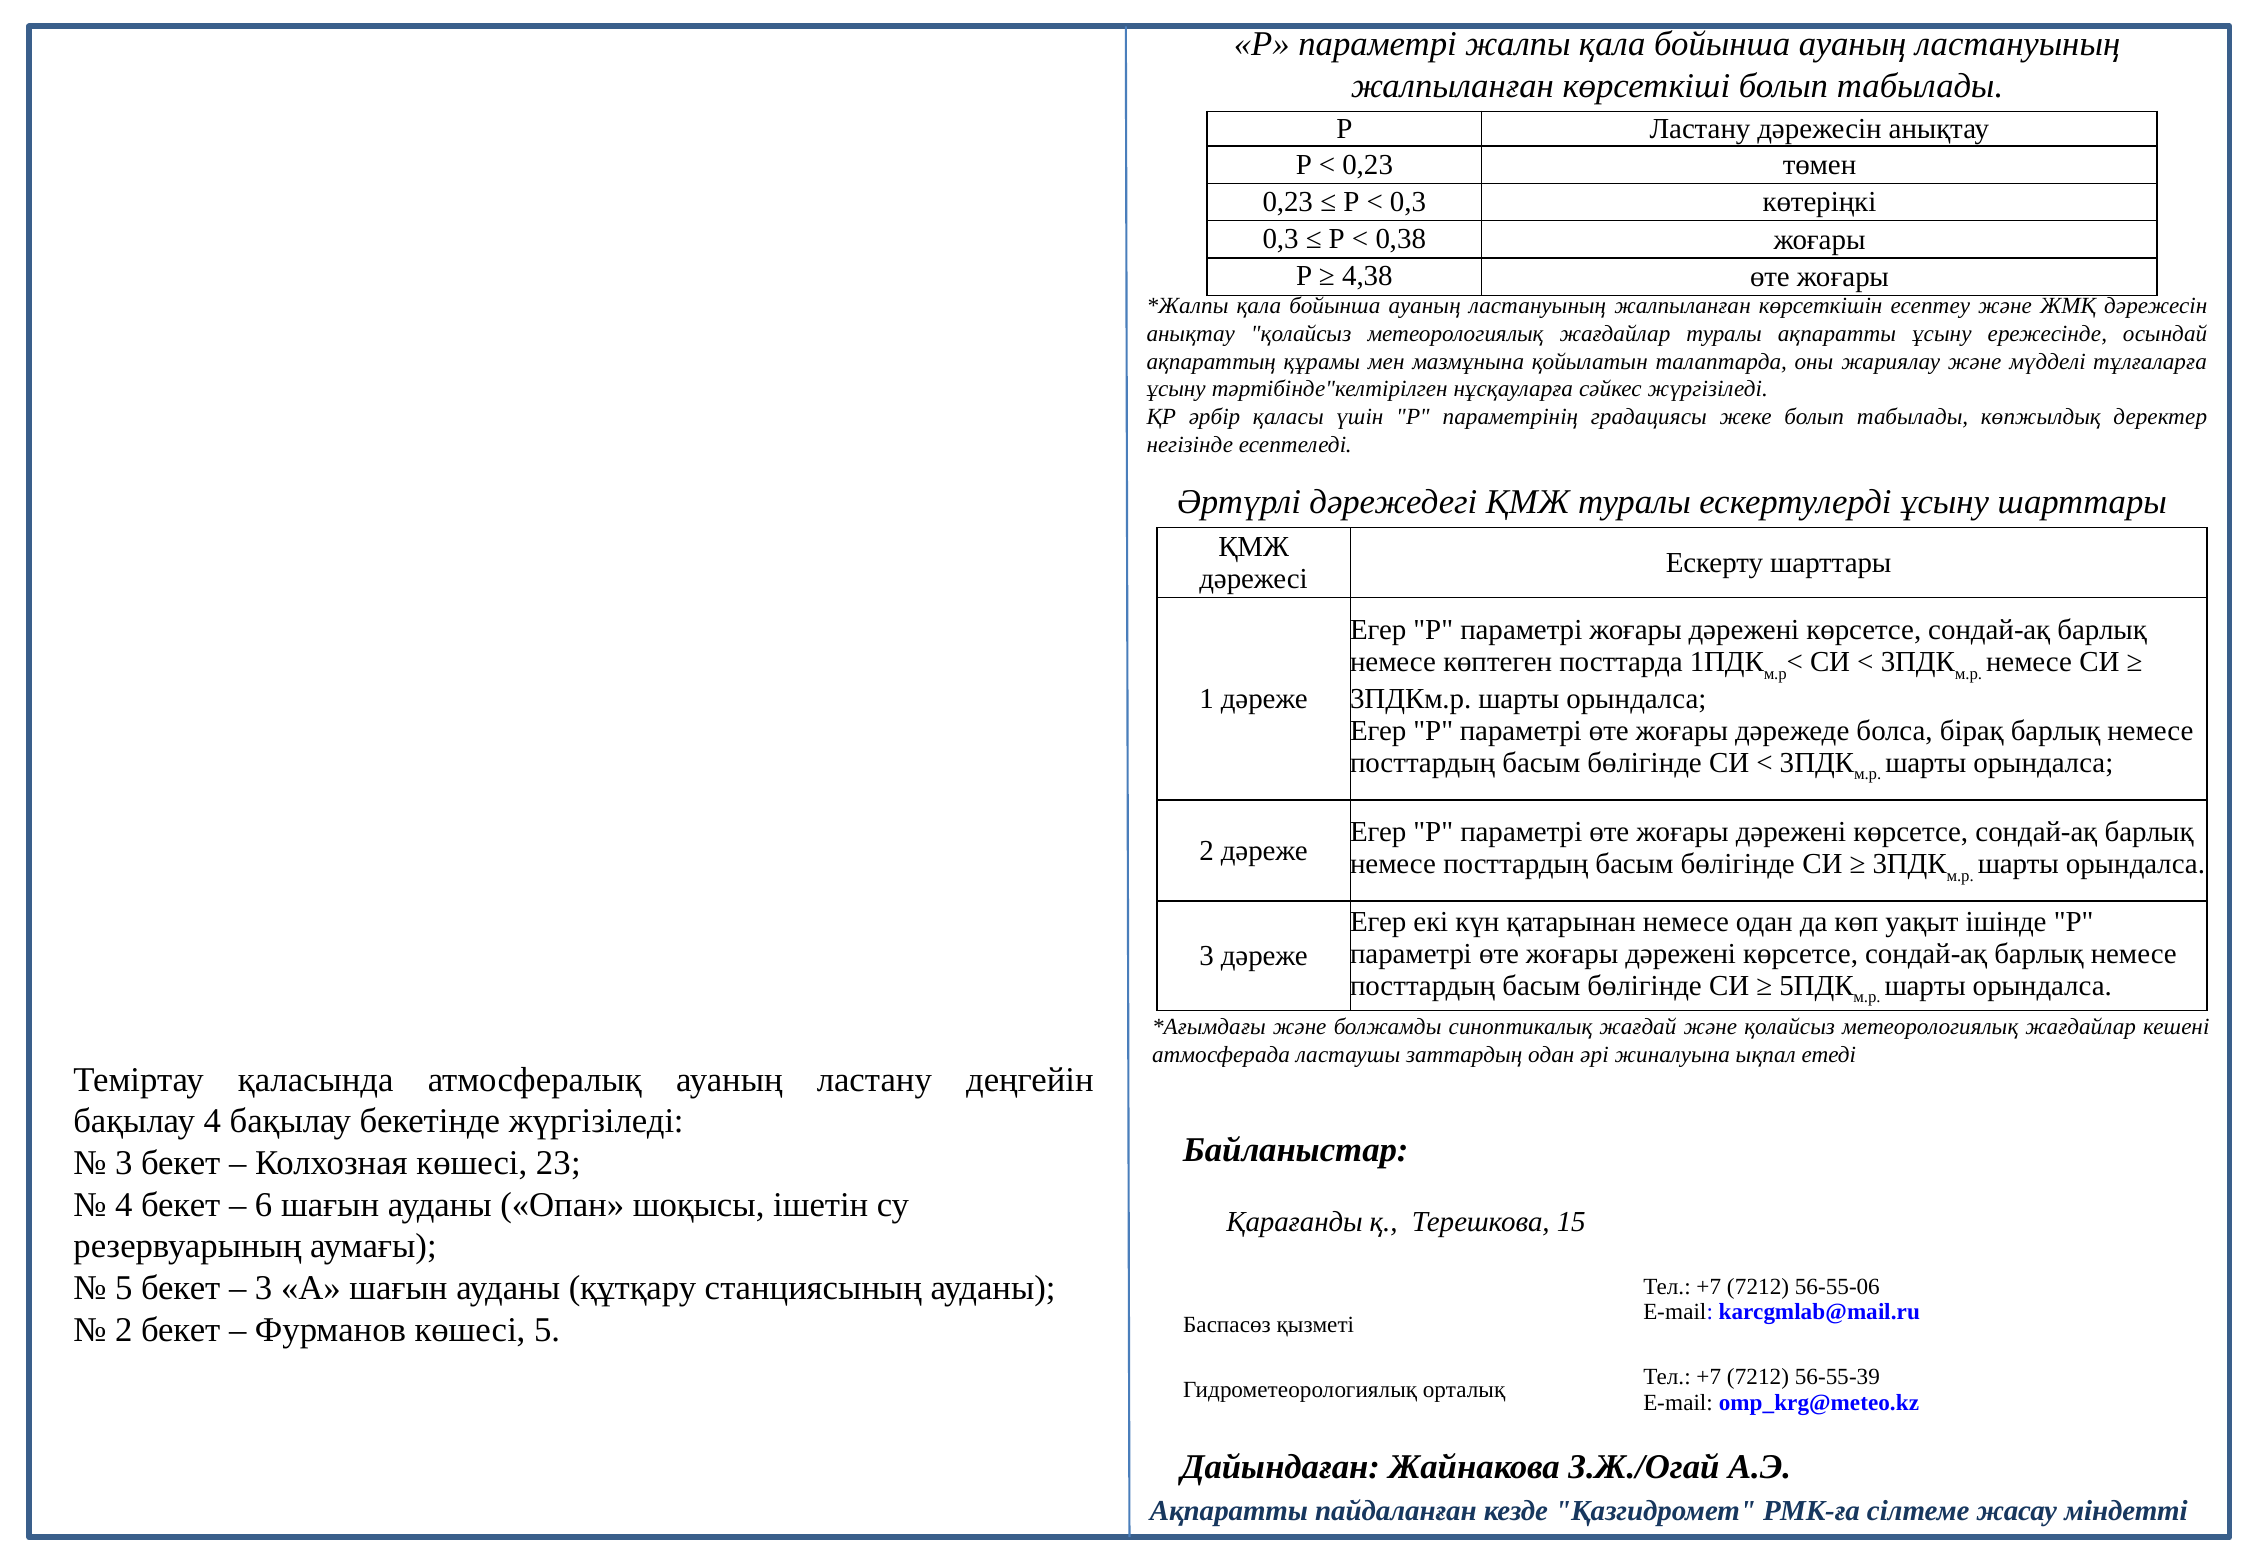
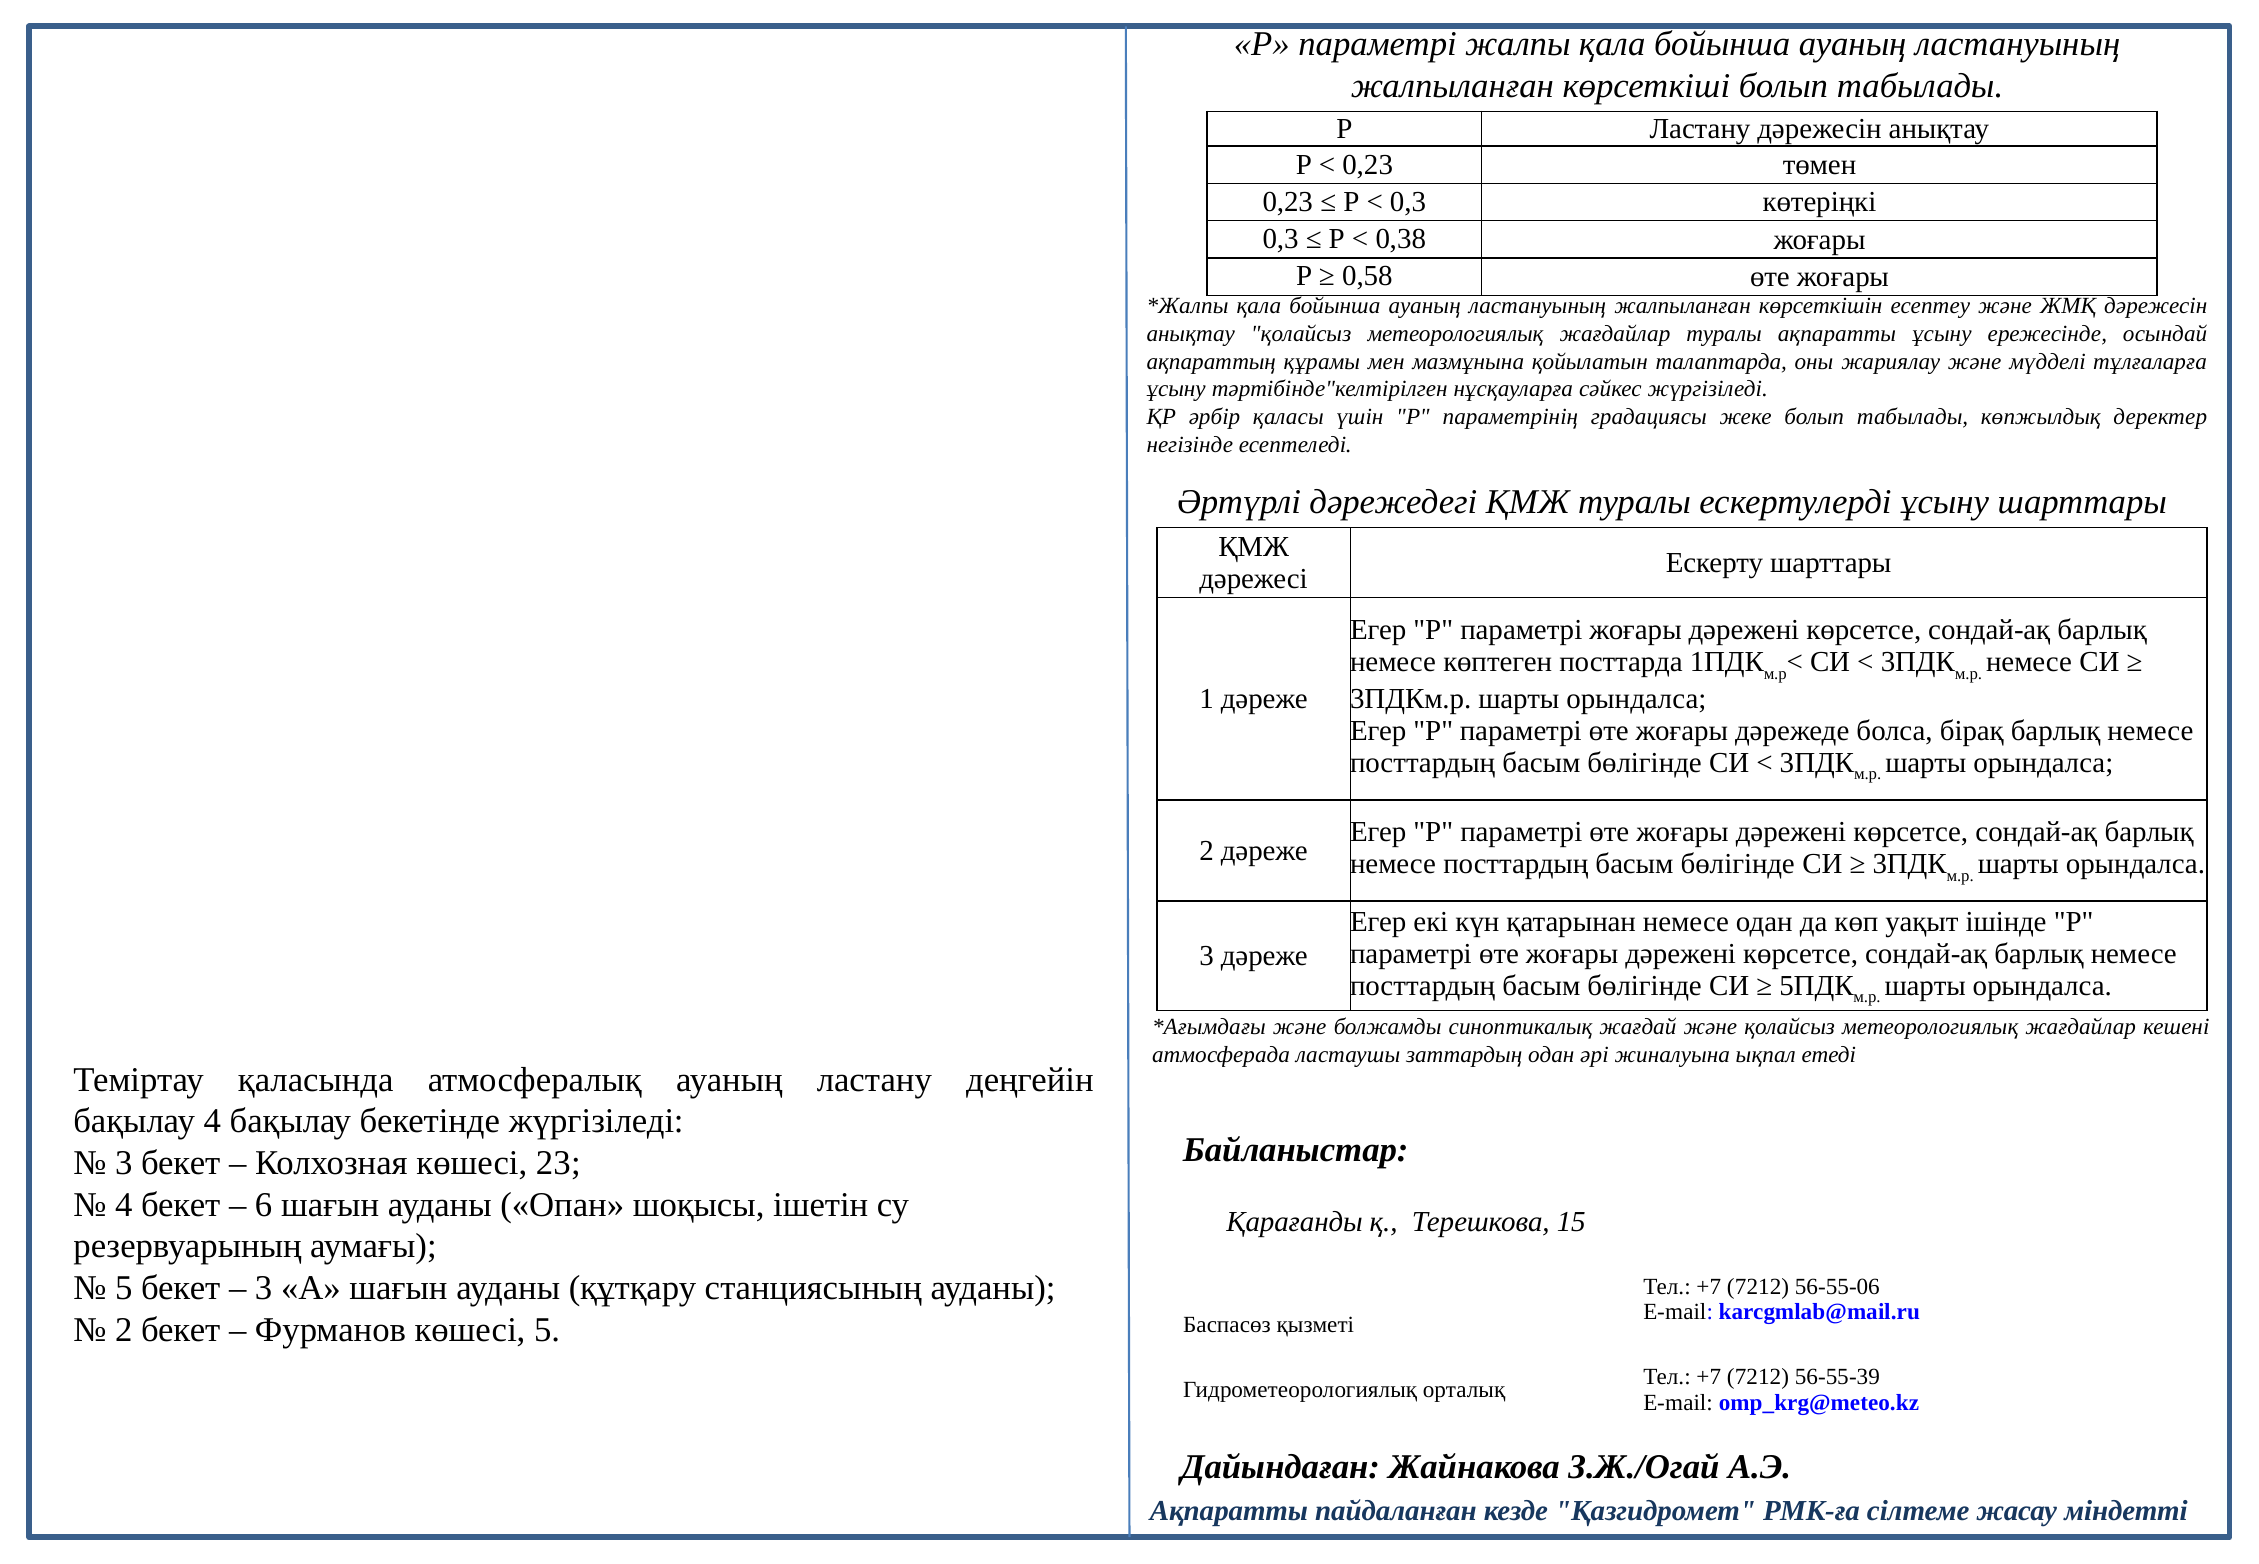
4,38: 4,38 -> 0,58 (1367, 276)
